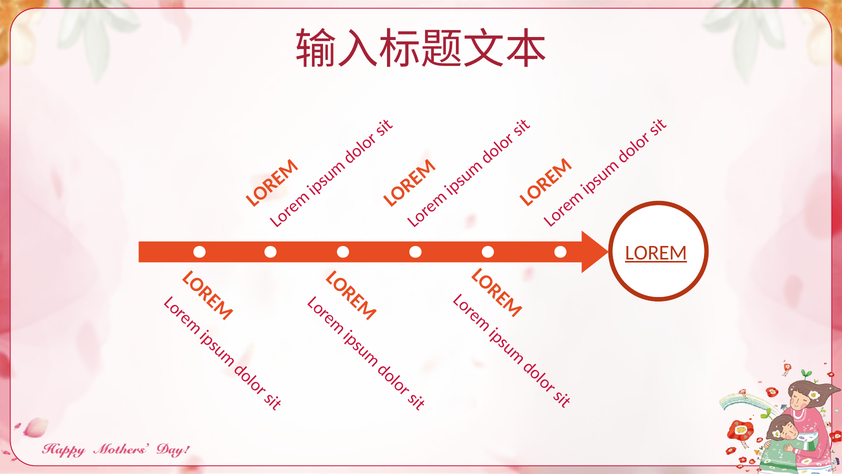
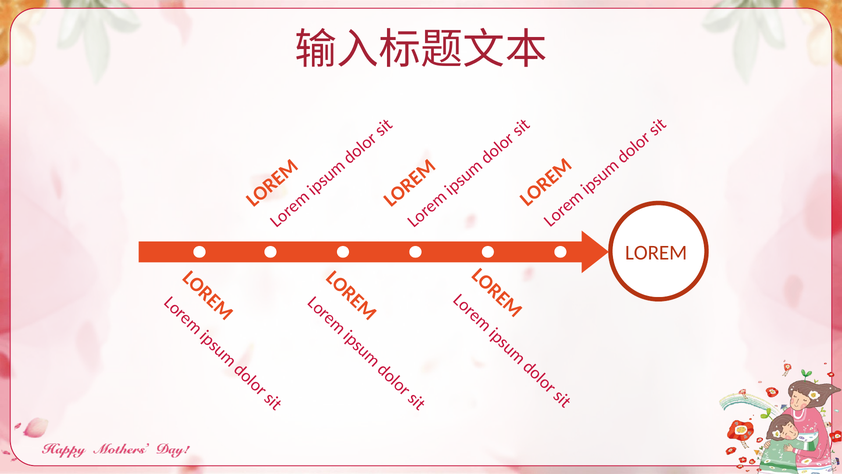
LOREM underline: present -> none (656, 252)
